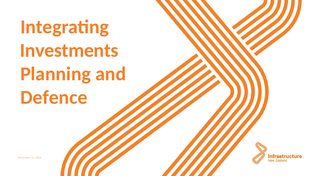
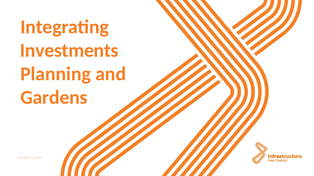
Defence: Defence -> Gardens (54, 98)
